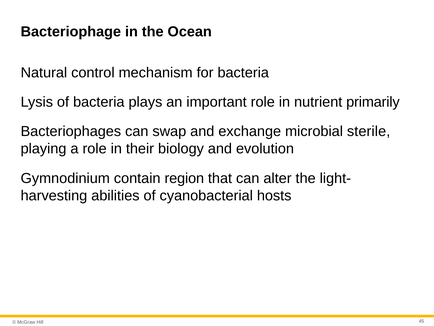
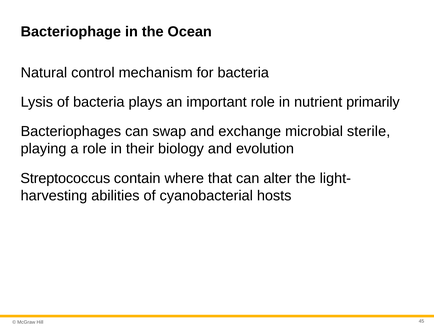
Gymnodinium: Gymnodinium -> Streptococcus (65, 178)
region: region -> where (184, 178)
